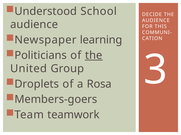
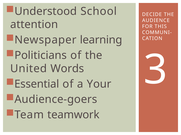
audience: audience -> attention (34, 25)
the underline: present -> none (94, 56)
Group: Group -> Words (67, 69)
Droplets: Droplets -> Essential (37, 84)
Rosa: Rosa -> Your (99, 84)
Members-goers: Members-goers -> Audience-goers (56, 100)
